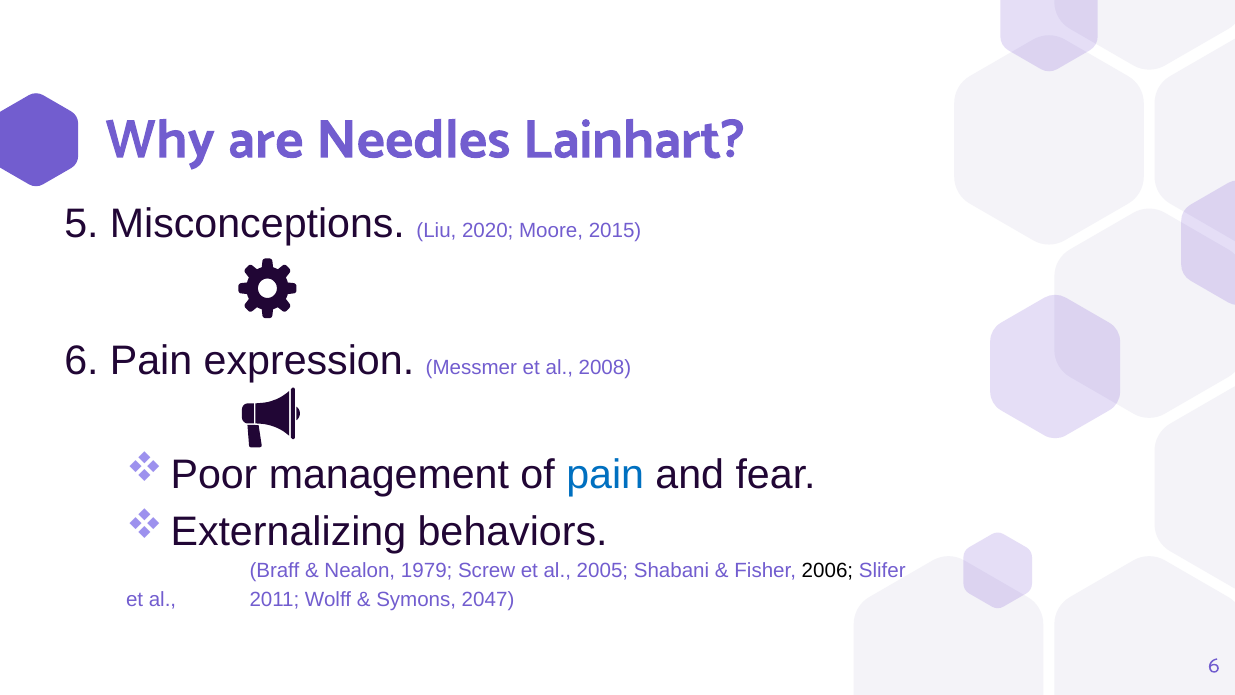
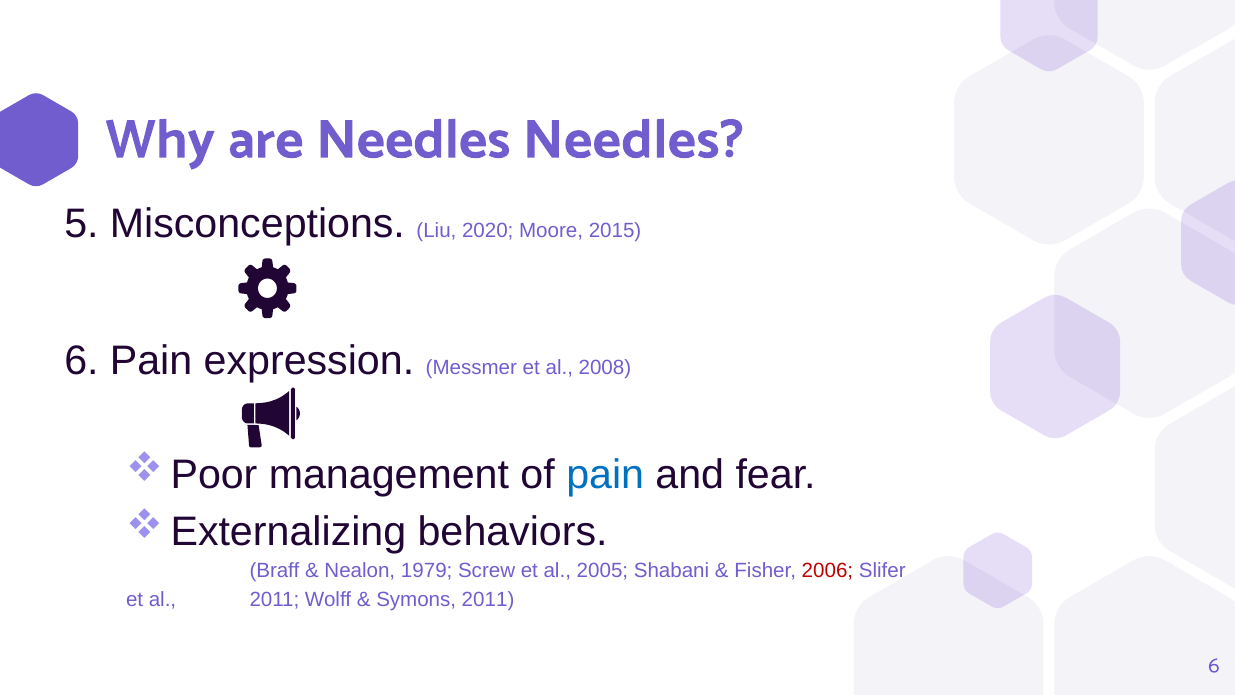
Needles Lainhart: Lainhart -> Needles (633, 139)
2006 colour: black -> red (827, 571)
Symons 2047: 2047 -> 2011 (488, 599)
